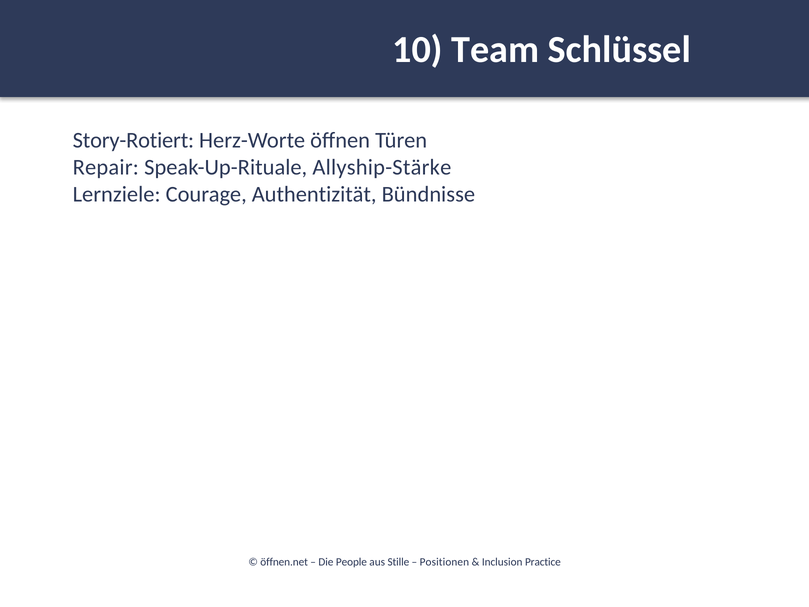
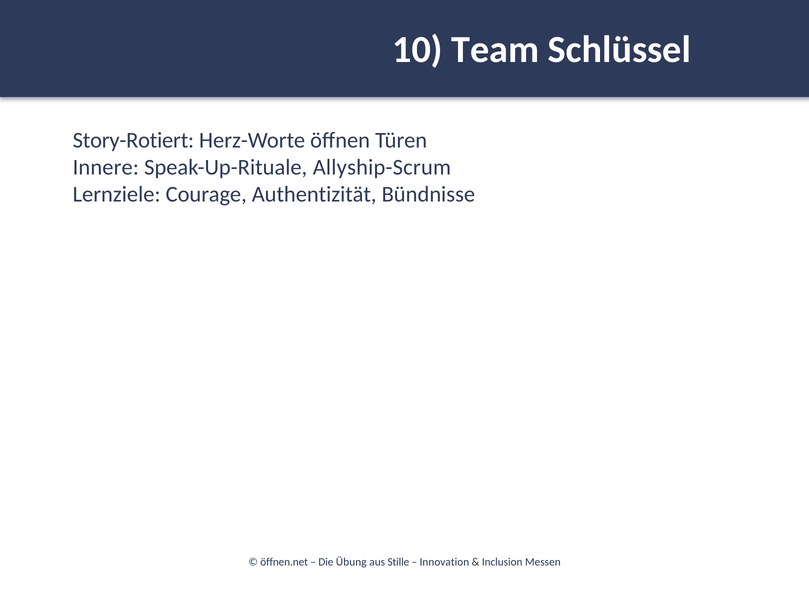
Repair: Repair -> Innere (106, 167)
Allyship-Stärke: Allyship-Stärke -> Allyship-Scrum (382, 167)
People: People -> Übung (351, 562)
Positionen: Positionen -> Innovation (444, 562)
Practice: Practice -> Messen (543, 562)
